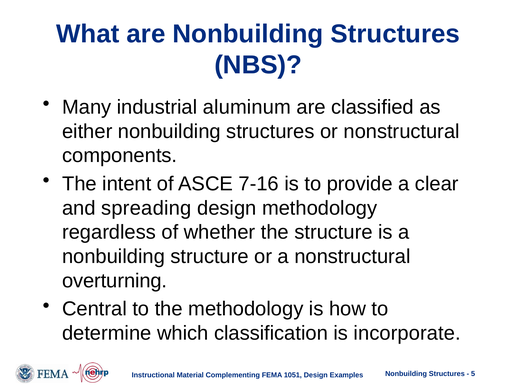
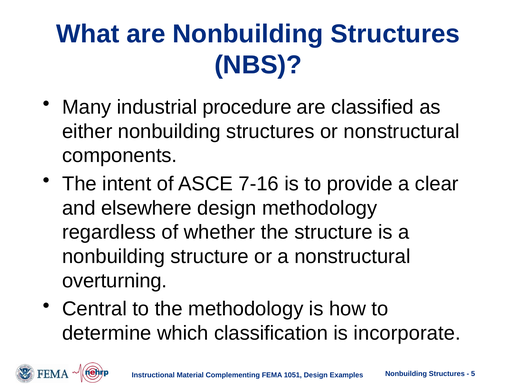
aluminum: aluminum -> procedure (247, 107)
spreading: spreading -> elsewhere (147, 208)
